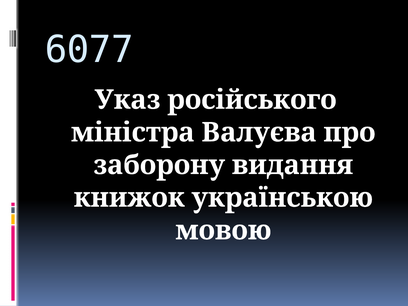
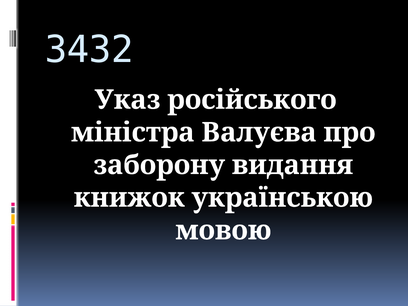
6077: 6077 -> 3432 (89, 50)
